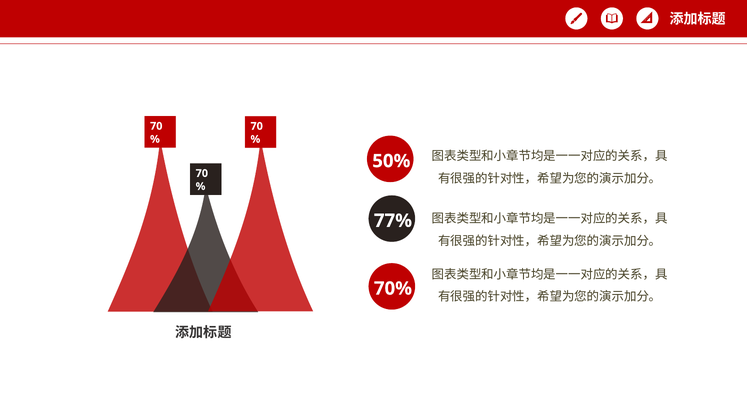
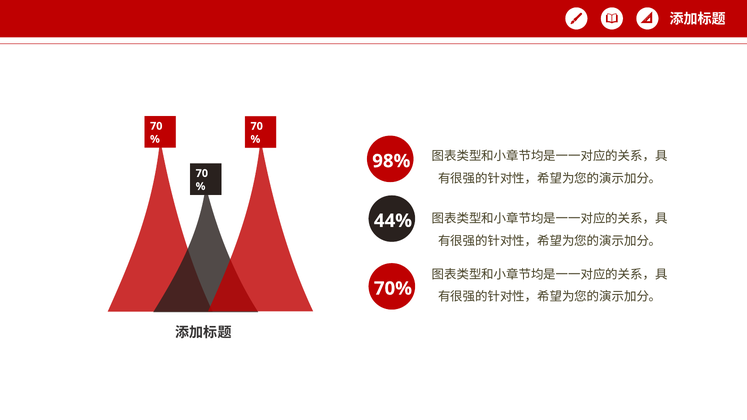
50%: 50% -> 98% (391, 161)
77%: 77% -> 44% (393, 221)
